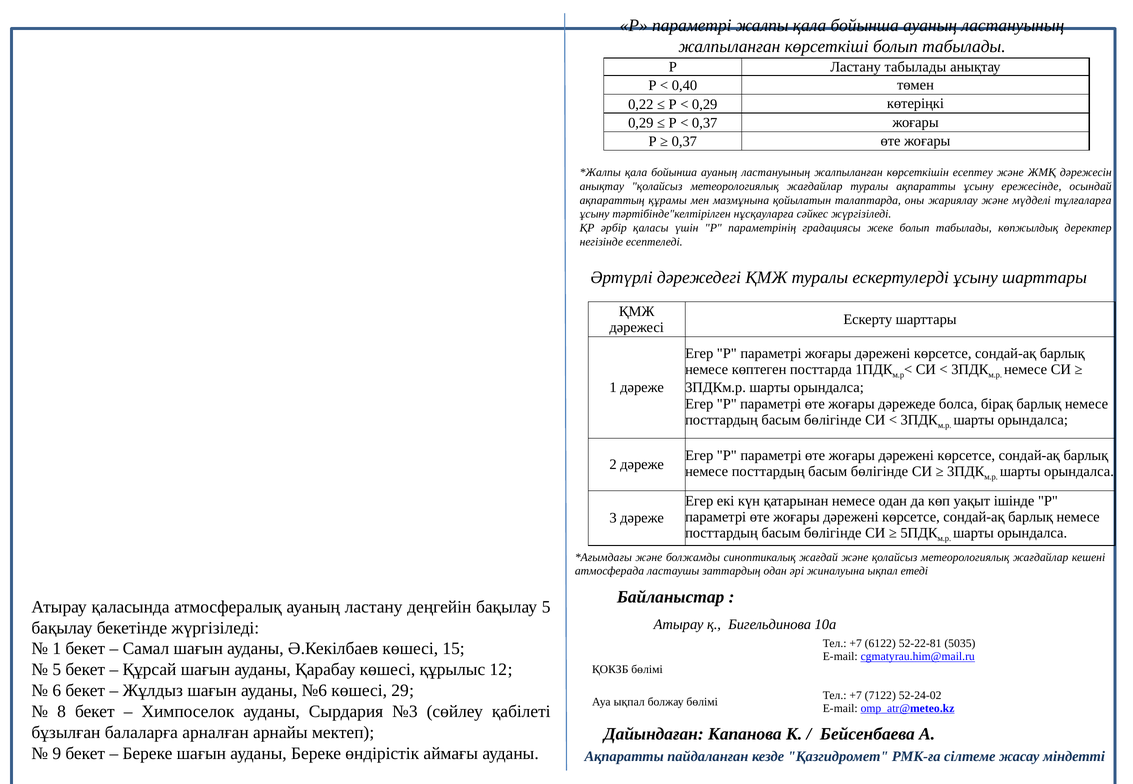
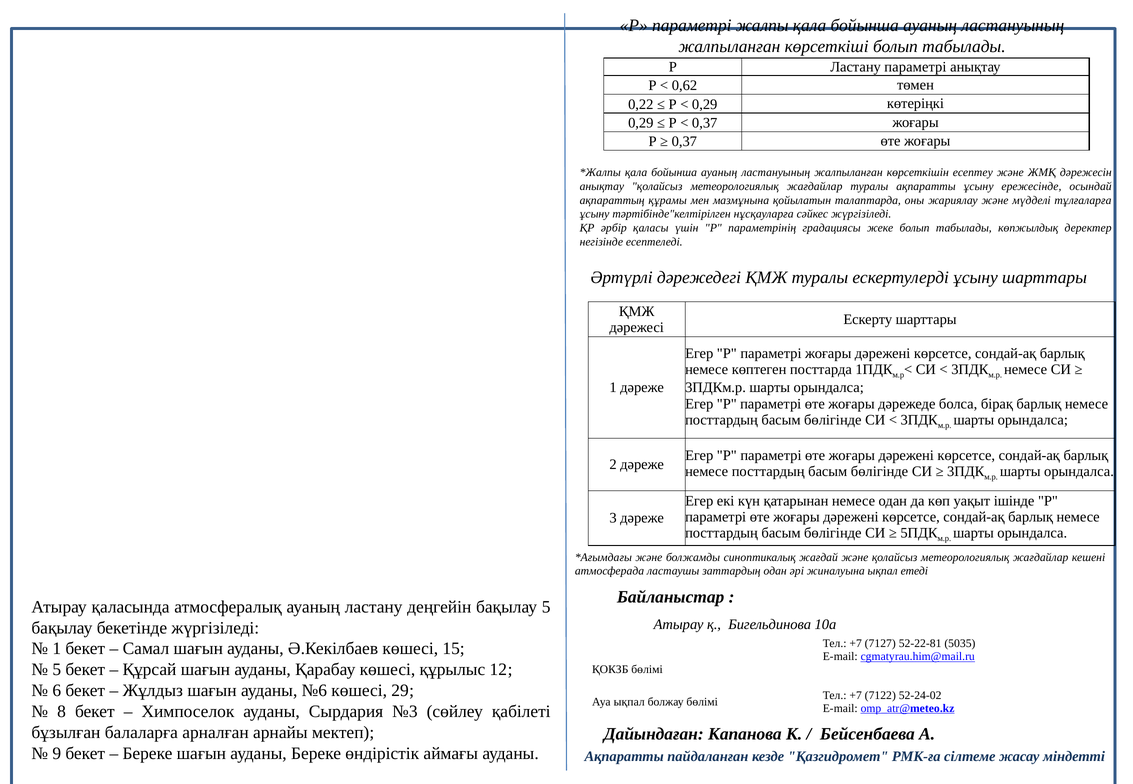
Ластану табылады: табылады -> параметрі (915, 67)
0,40: 0,40 -> 0,62 (685, 86)
6122: 6122 -> 7127 (880, 644)
